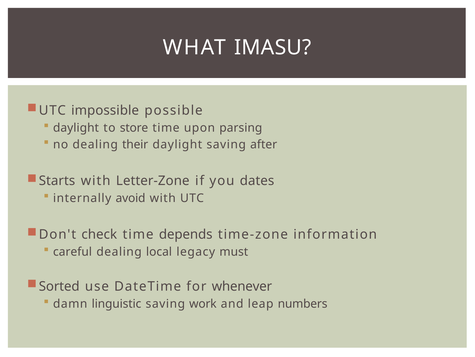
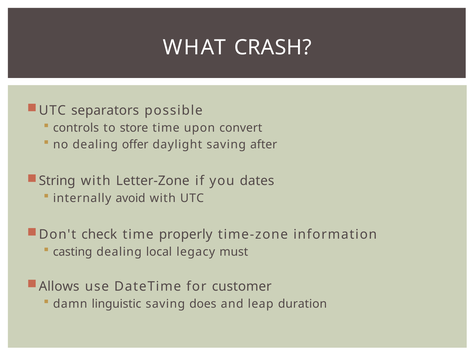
IMASU: IMASU -> CRASH (273, 47)
impossible: impossible -> separators (105, 110)
daylight: daylight -> controls (76, 128)
parsing: parsing -> convert (241, 128)
their: their -> offer (135, 144)
Starts: Starts -> String (57, 180)
depends: depends -> properly (186, 234)
careful: careful -> casting (73, 251)
Sorted: Sorted -> Allows (59, 286)
whenever: whenever -> customer (242, 286)
work: work -> does (203, 303)
numbers: numbers -> duration (303, 303)
